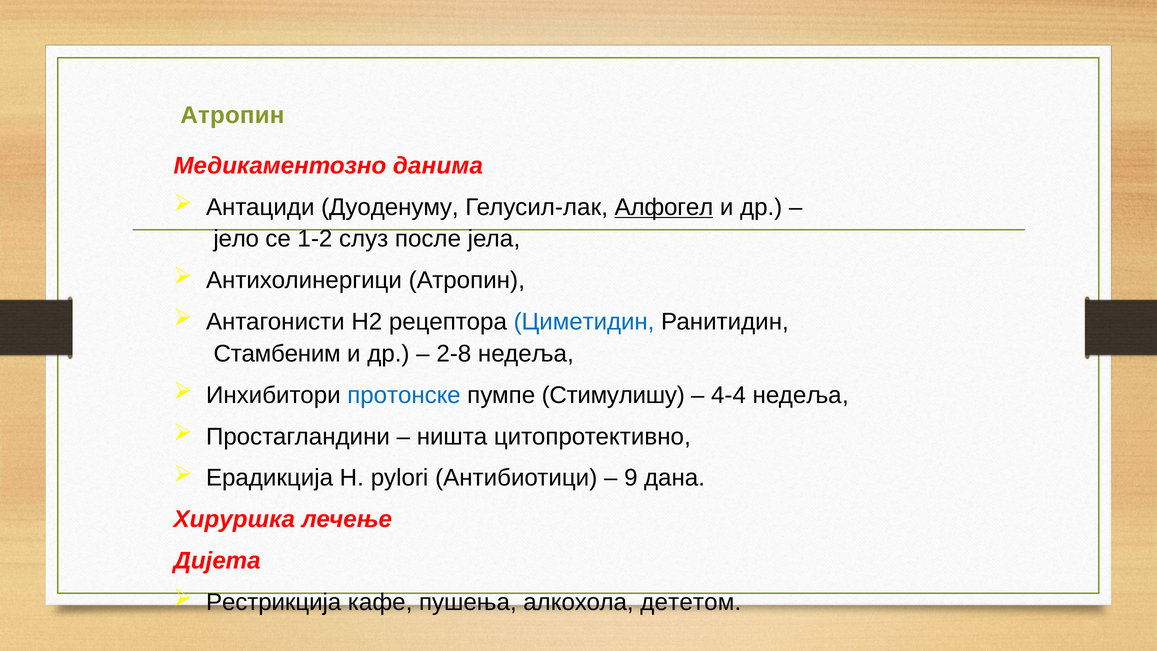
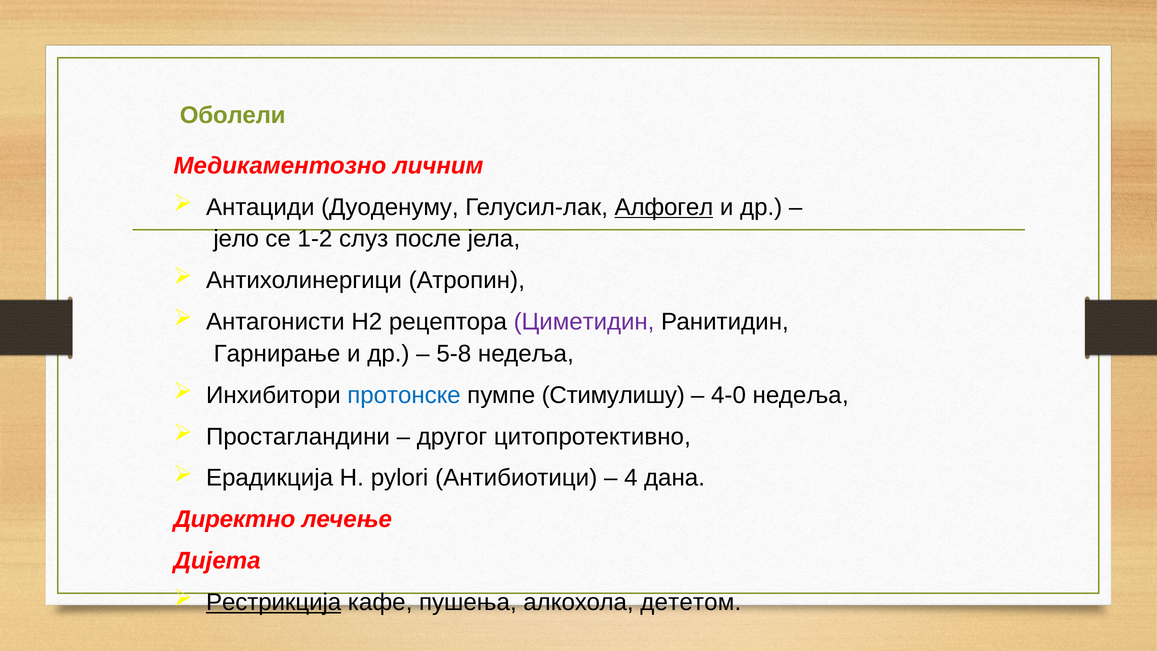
Атропин: Атропин -> Оболели (233, 115)
данима: данима -> личним (438, 166)
Циметидин colour: blue -> purple (584, 322)
Стамбеним: Стамбеним -> Гарнирање (277, 354)
2-8: 2-8 -> 5-8 (454, 354)
4-4: 4-4 -> 4-0 (728, 395)
ништа: ништа -> другог (452, 436)
9: 9 -> 4 (631, 478)
Хируршка: Хируршка -> Директно (234, 519)
Рестрикција underline: none -> present (274, 602)
